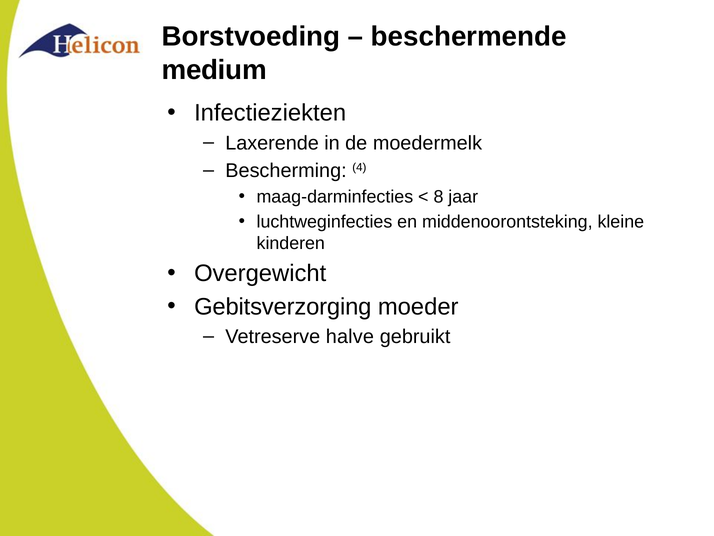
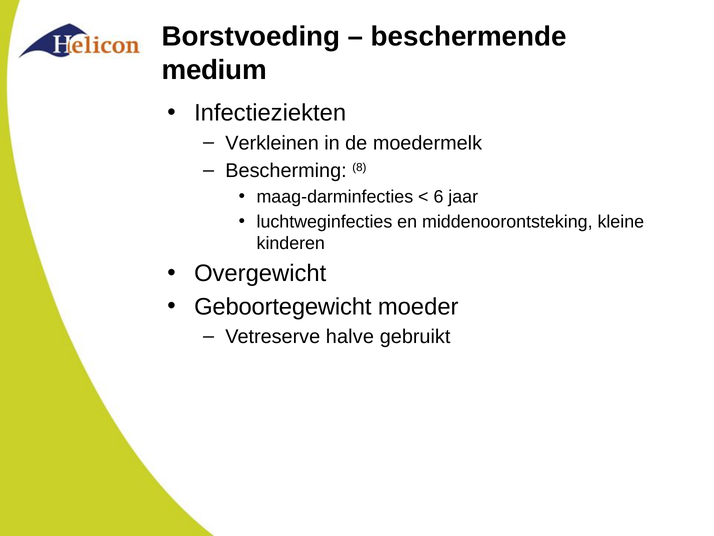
Laxerende: Laxerende -> Verkleinen (272, 143)
4: 4 -> 8 (359, 168)
8: 8 -> 6 (438, 197)
Gebitsverzorging: Gebitsverzorging -> Geboortegewicht (283, 307)
